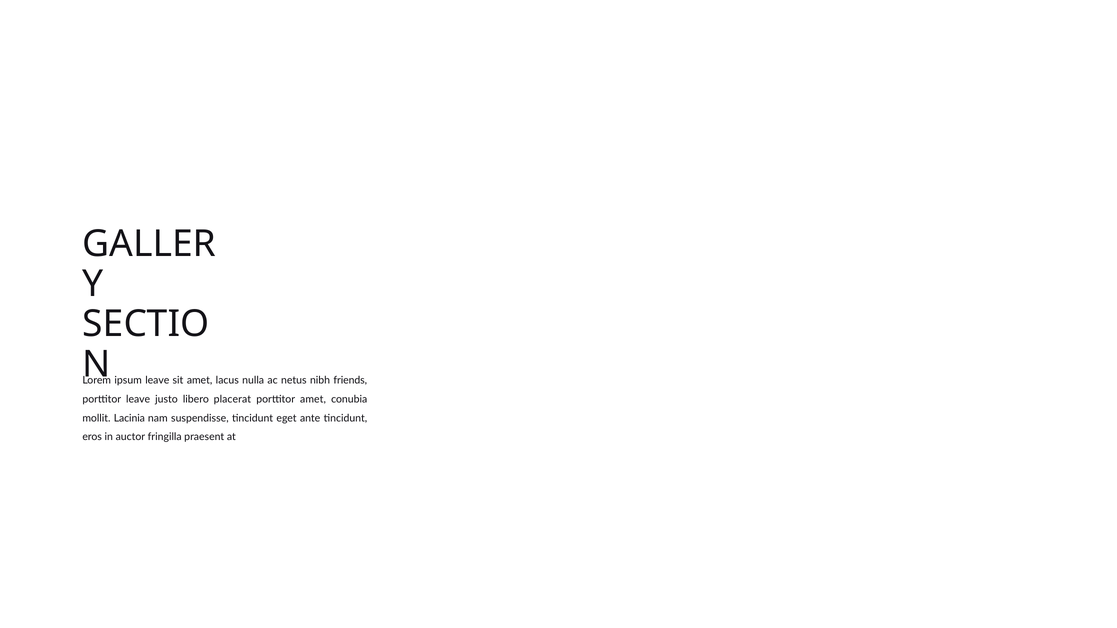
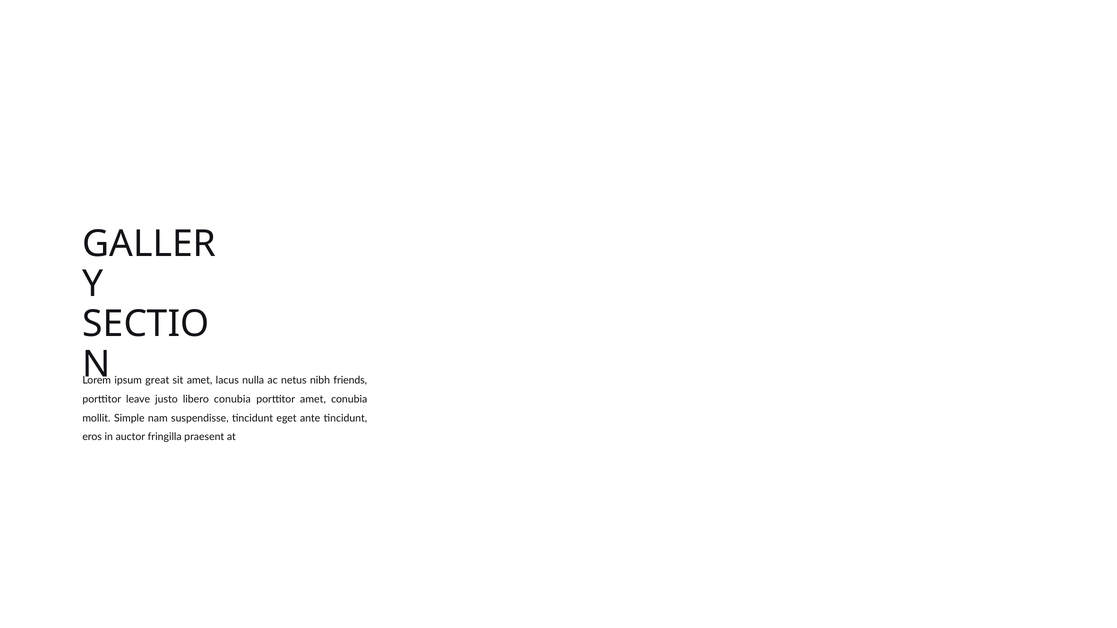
ipsum leave: leave -> great (157, 380)
libero placerat: placerat -> conubia (232, 399)
Lacinia: Lacinia -> Simple (129, 418)
